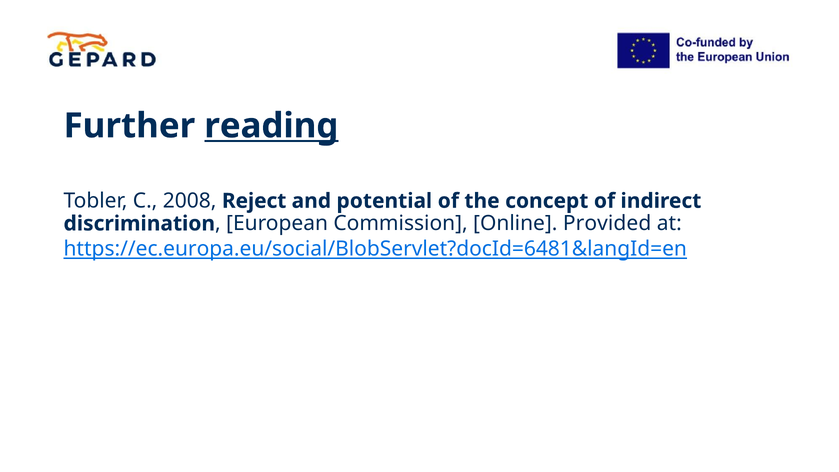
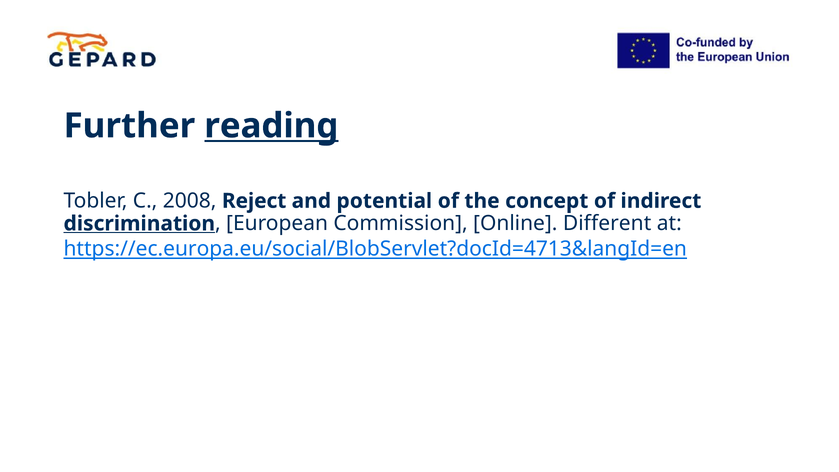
discrimination underline: none -> present (139, 224)
Provided: Provided -> Different (607, 224)
https://ec.europa.eu/social/BlobServlet?docId=6481&langId=en: https://ec.europa.eu/social/BlobServlet?docId=6481&langId=en -> https://ec.europa.eu/social/BlobServlet?docId=4713&langId=en (375, 249)
